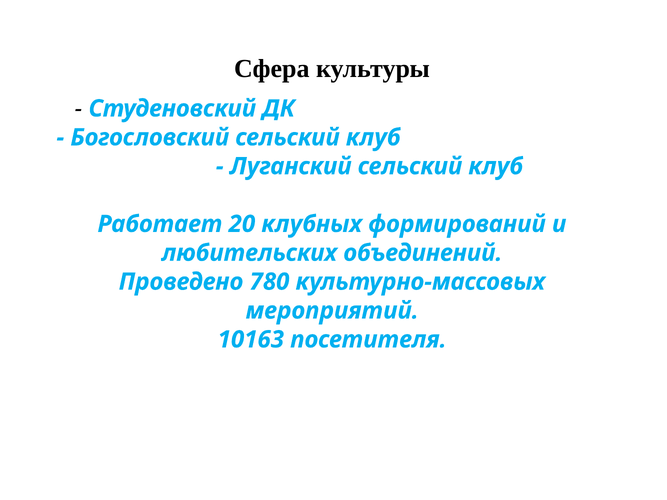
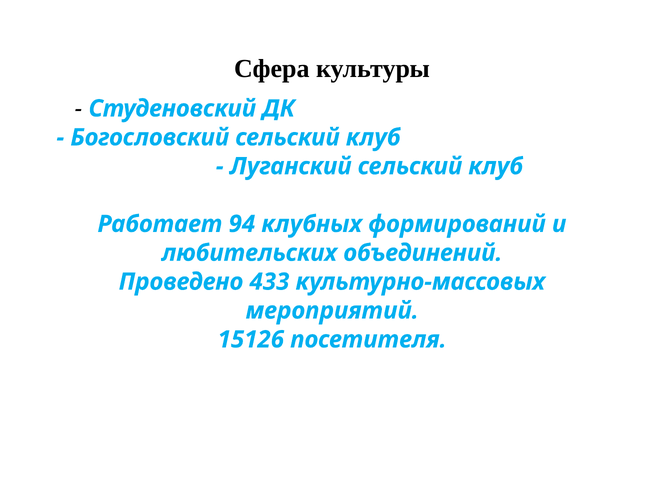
20: 20 -> 94 (242, 224)
780: 780 -> 433 (269, 282)
10163: 10163 -> 15126 (251, 340)
